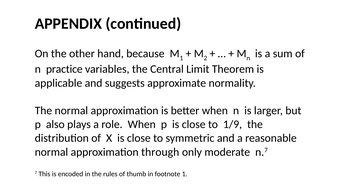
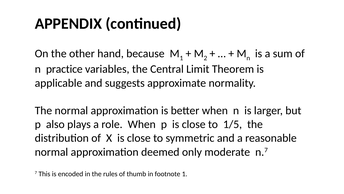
1/9: 1/9 -> 1/5 (233, 124)
through: through -> deemed (160, 152)
